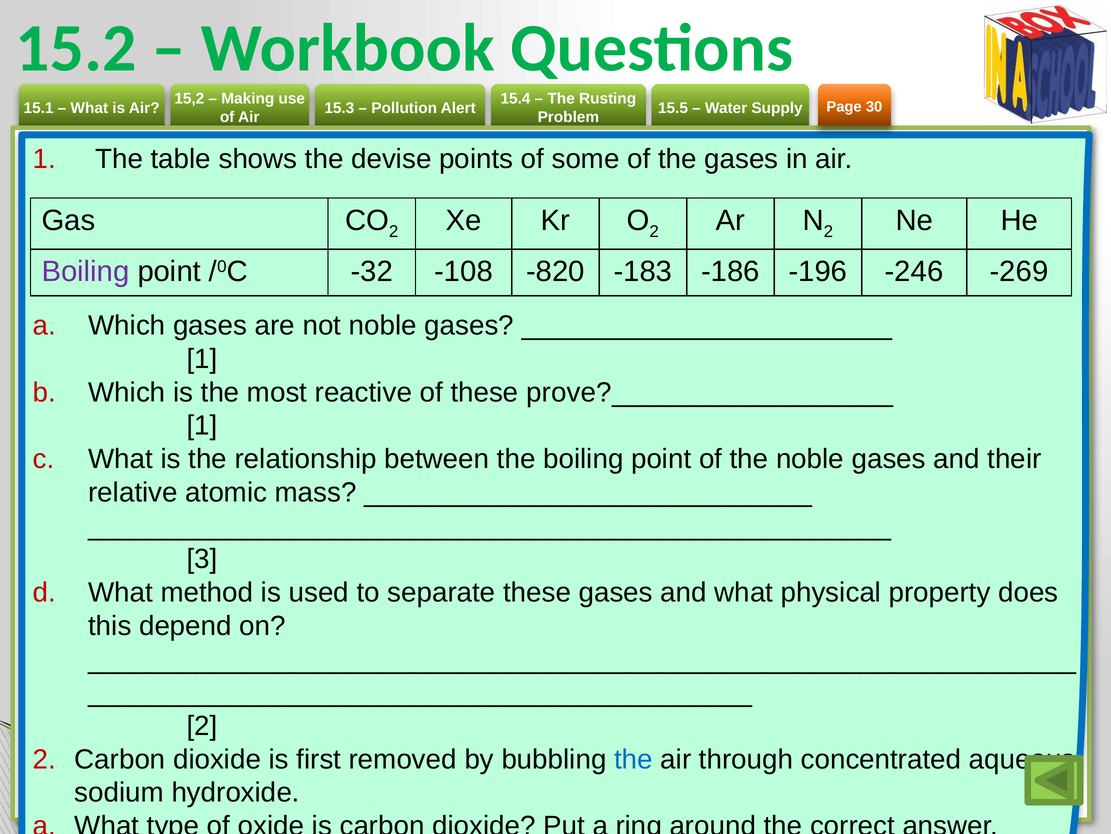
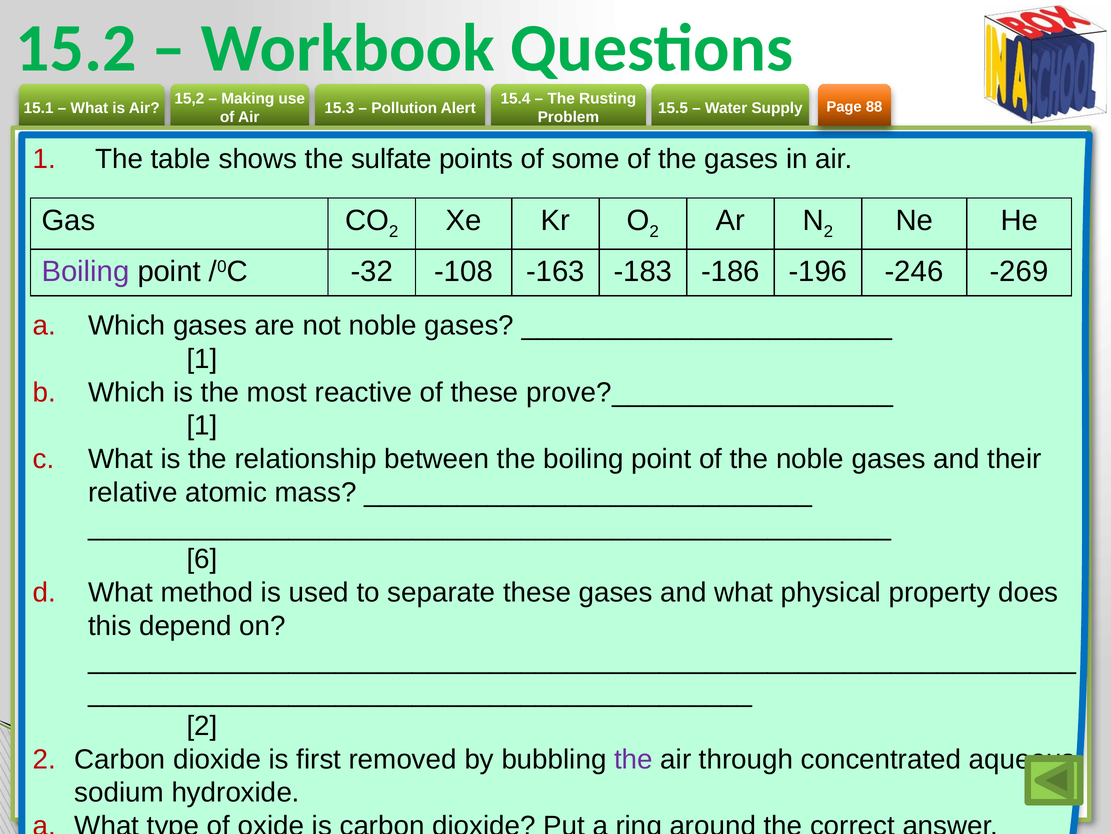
30: 30 -> 88 (874, 107)
devise: devise -> sulfate (391, 159)
-820: -820 -> -163 (555, 271)
3: 3 -> 6 (202, 559)
the colour: blue -> purple (633, 759)
